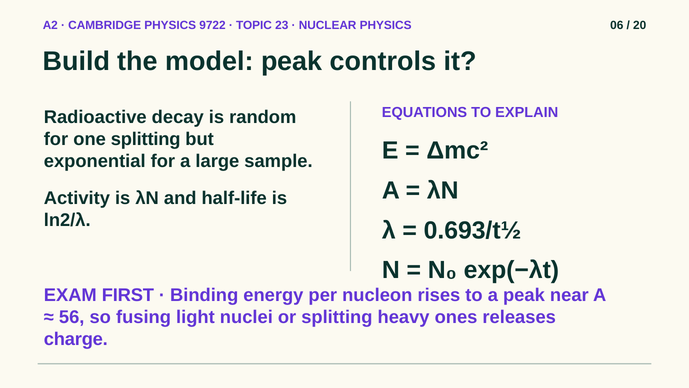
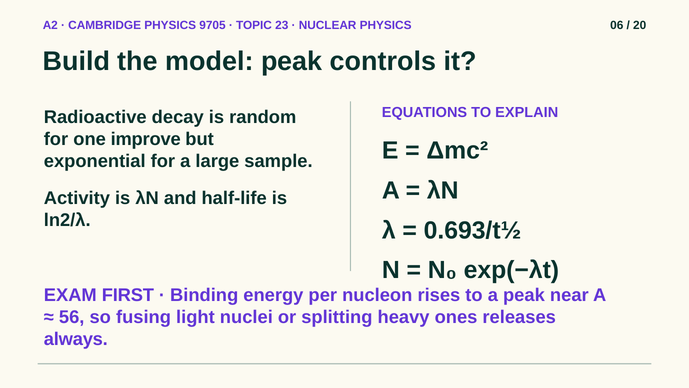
9722: 9722 -> 9705 (212, 26)
one splitting: splitting -> improve (146, 139)
charge: charge -> always (76, 339)
